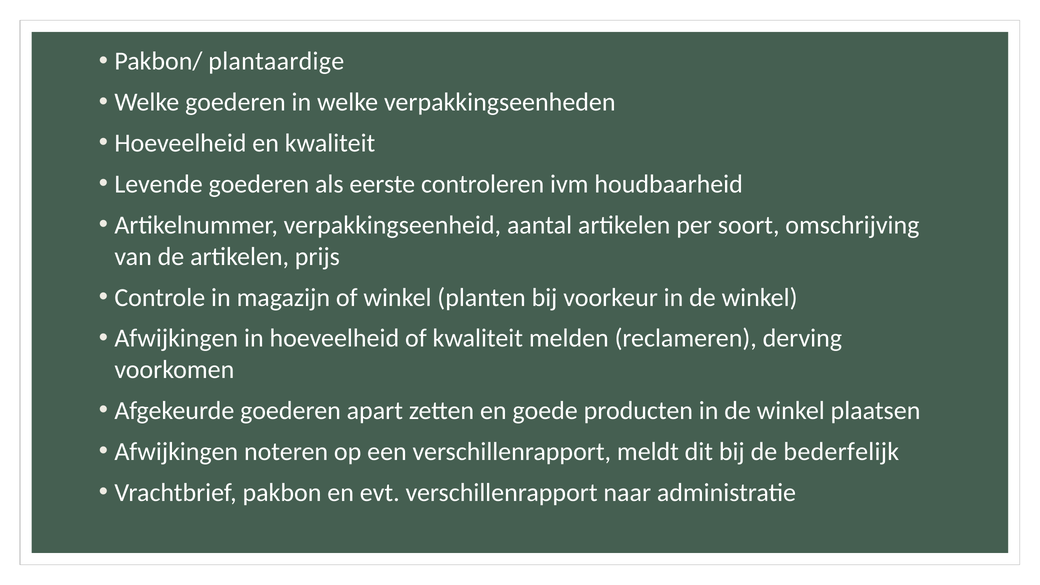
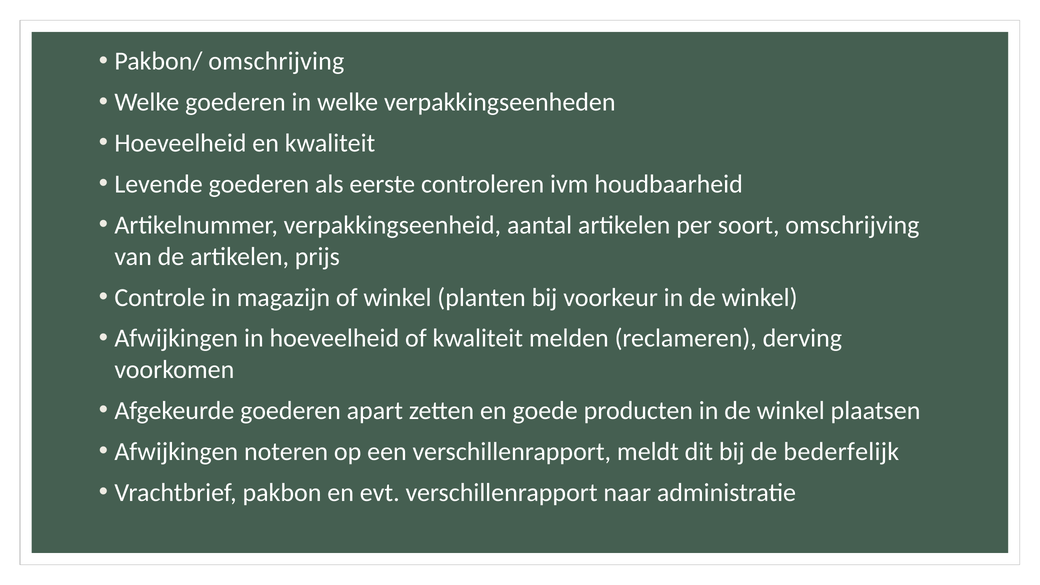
Pakbon/ plantaardige: plantaardige -> omschrijving (276, 61)
